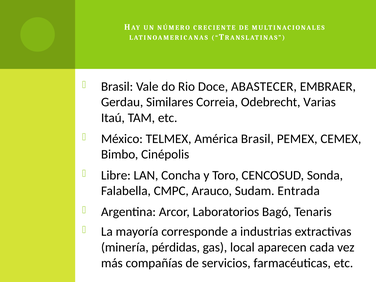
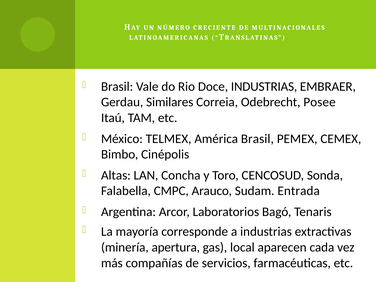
Doce ABASTECER: ABASTECER -> INDUSTRIAS (264, 86)
Varias: Varias -> Posee (320, 102)
Libre: Libre -> Altas (116, 175)
pérdidas: pérdidas -> apertura (176, 247)
